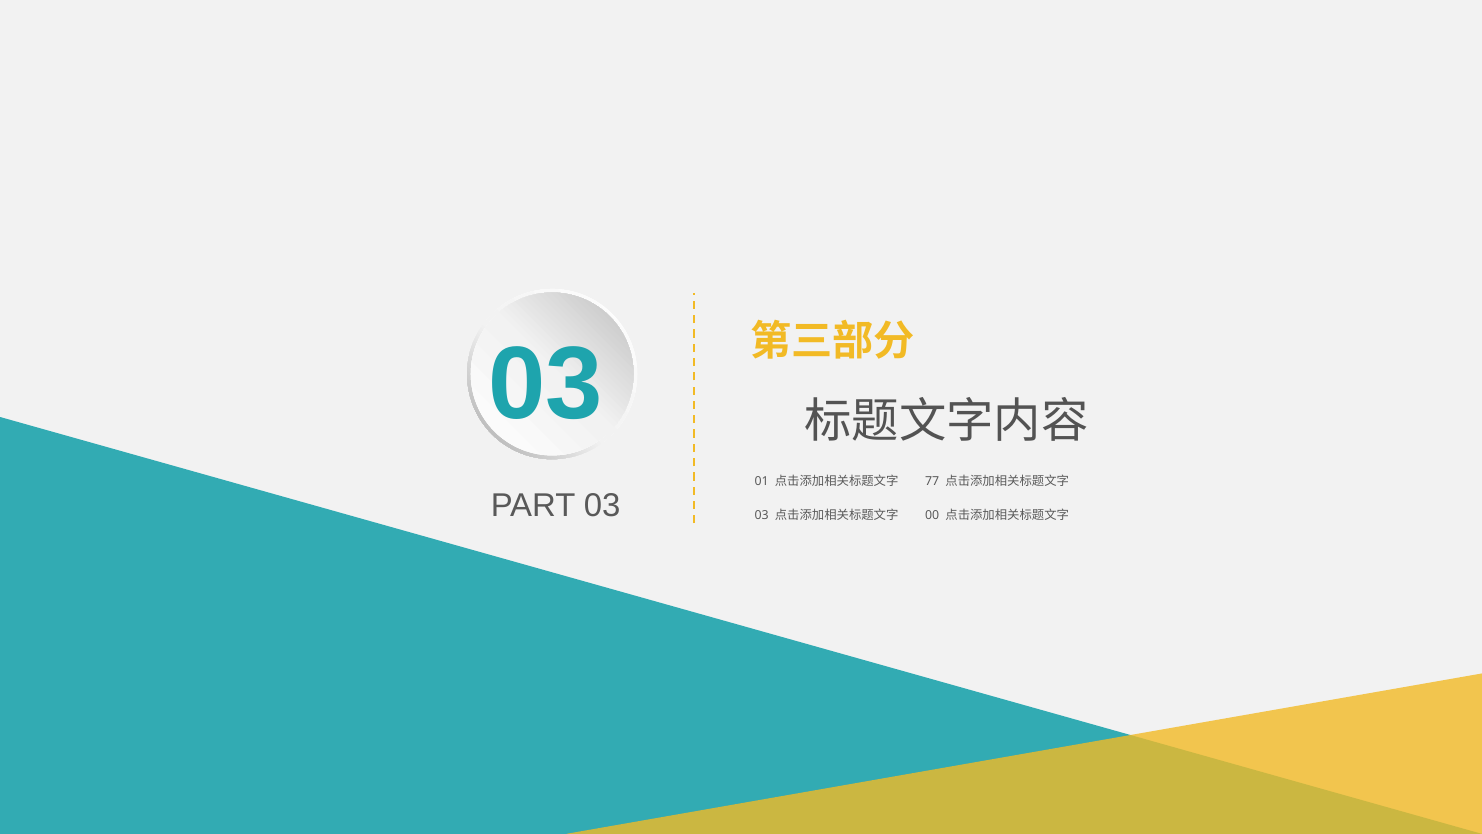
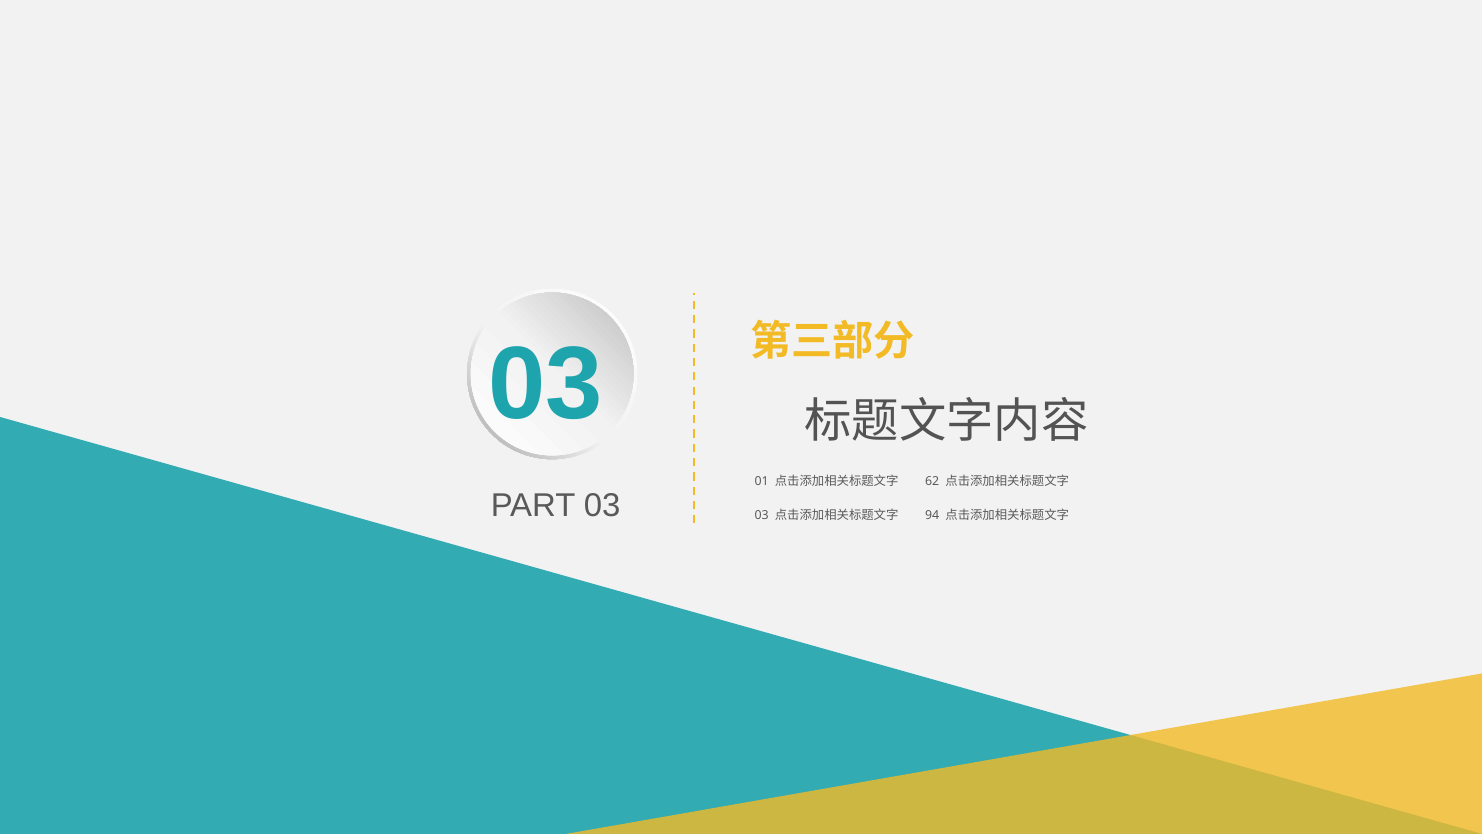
77: 77 -> 62 (932, 482)
00: 00 -> 94 (932, 515)
